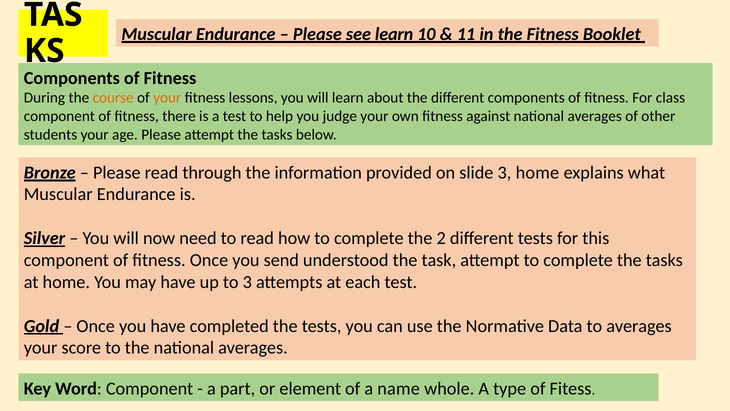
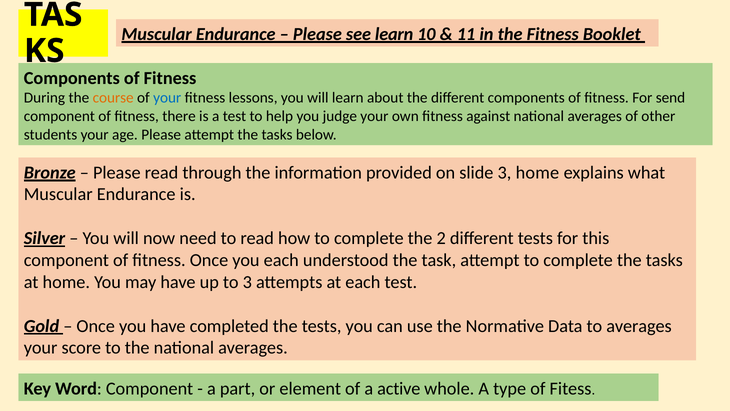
your colour: orange -> blue (167, 98)
class: class -> send (670, 98)
you send: send -> each (281, 260)
name: name -> active (399, 388)
